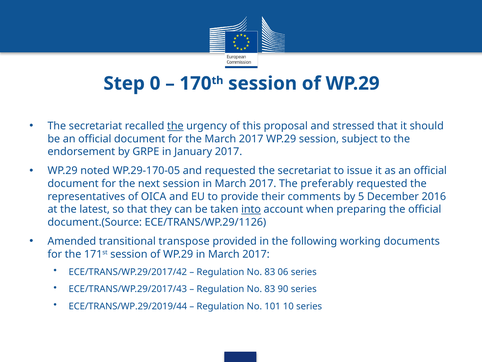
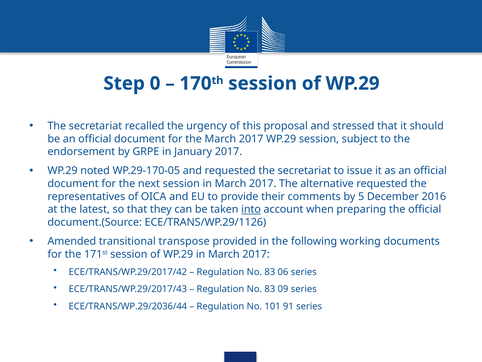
the underline: present -> none (175, 126)
preferably: preferably -> alternative (327, 183)
90: 90 -> 09 (283, 289)
ECE/TRANS/WP.29/2019/44: ECE/TRANS/WP.29/2019/44 -> ECE/TRANS/WP.29/2036/44 (128, 306)
10: 10 -> 91 (288, 306)
